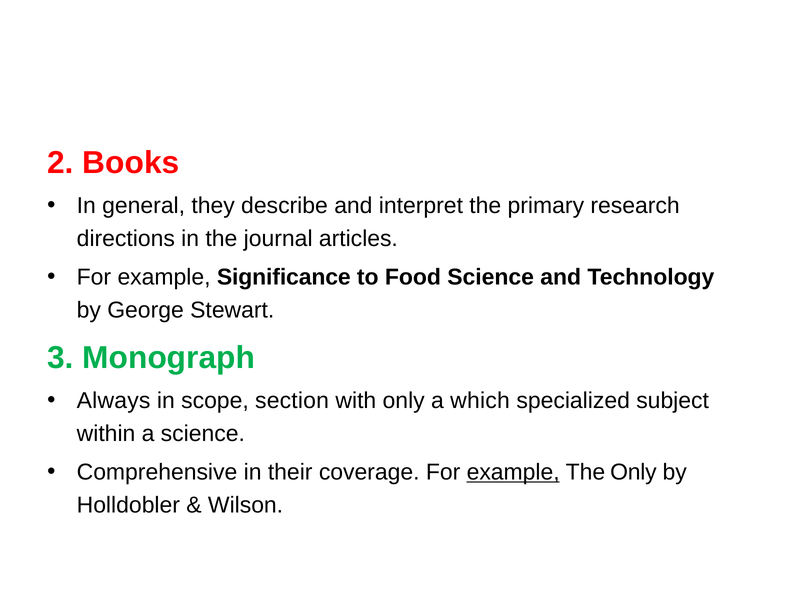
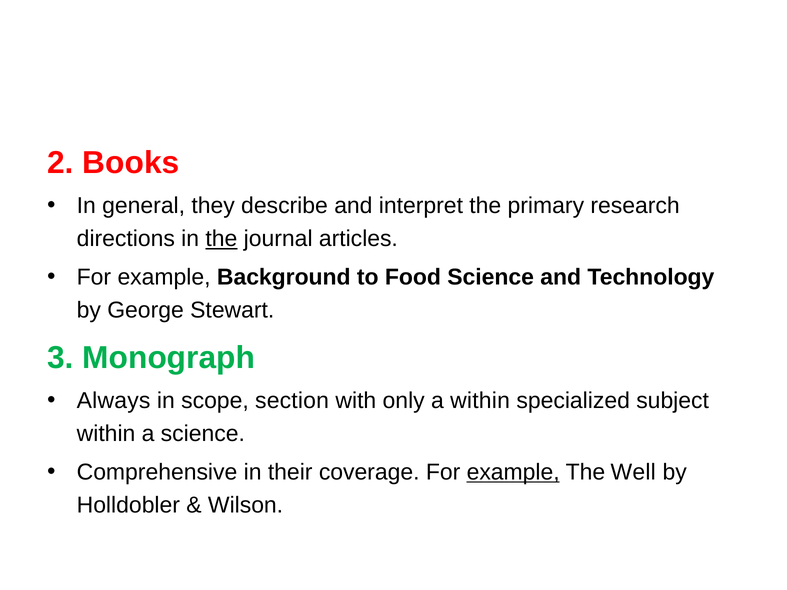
the underline: none -> present (221, 239)
Significance: Significance -> Background (284, 277)
a which: which -> within (480, 401)
The Only: Only -> Well (633, 472)
